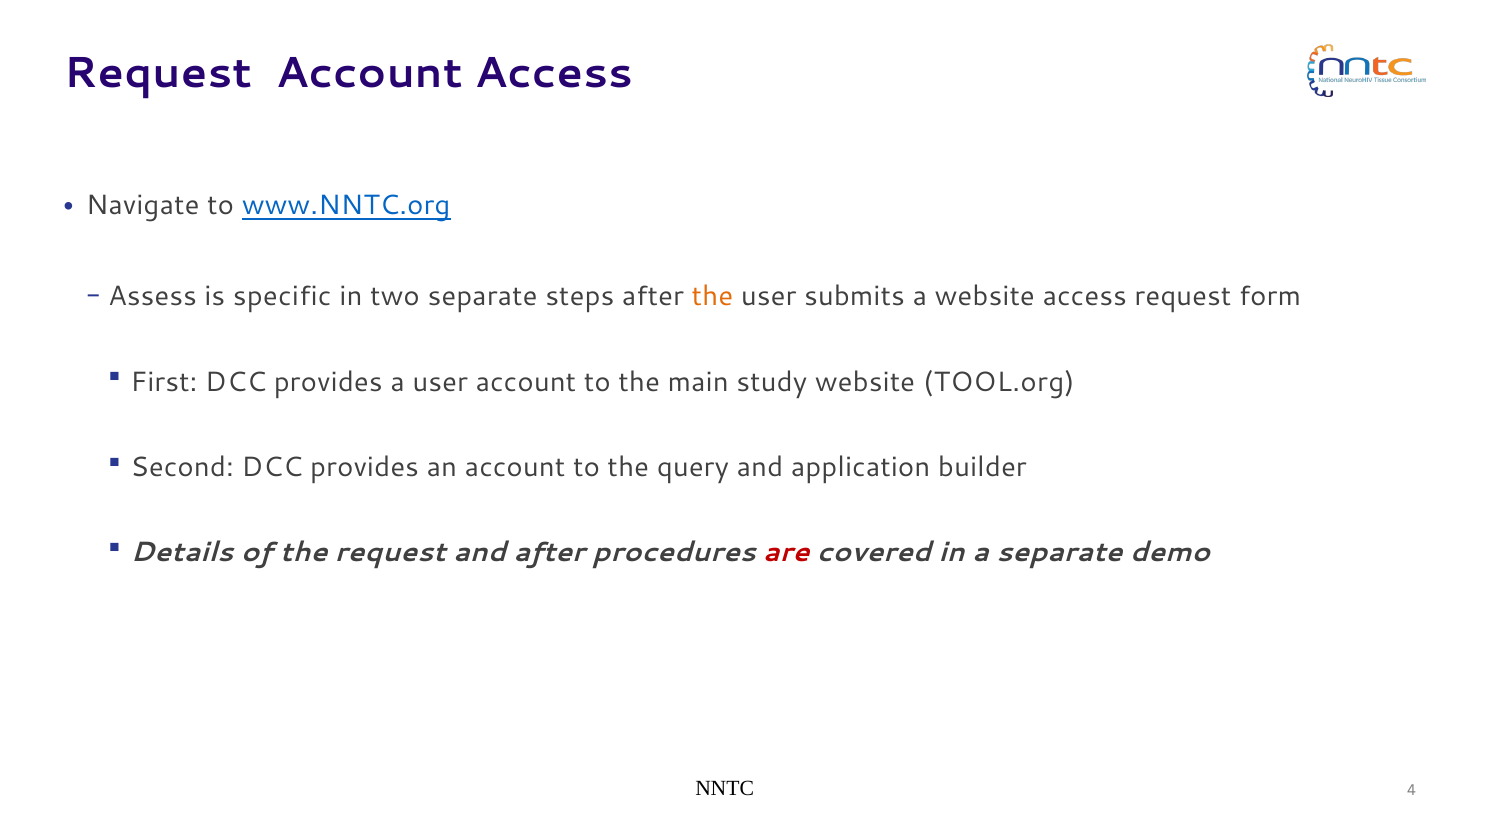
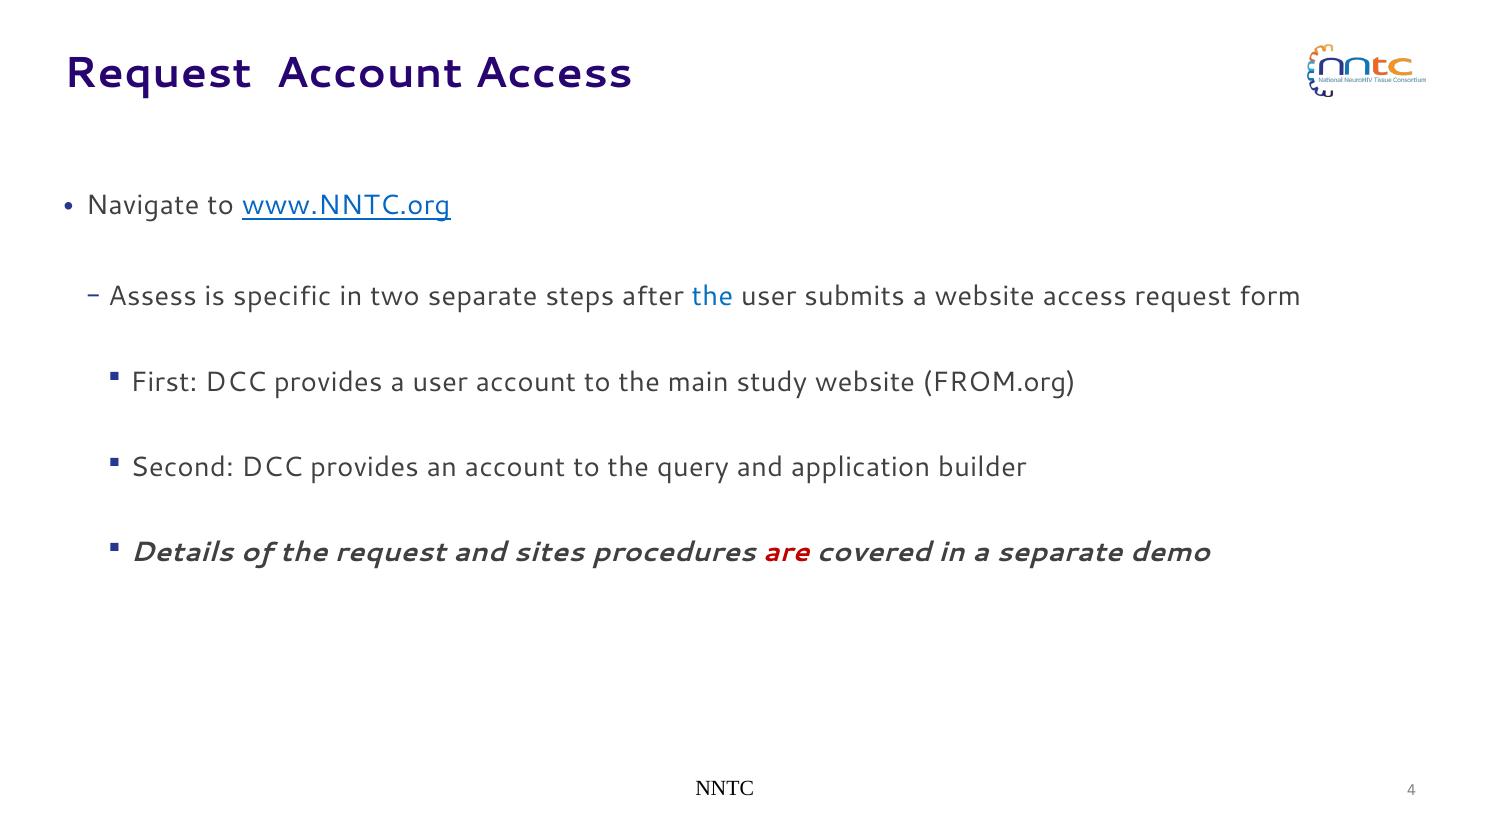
the colour: orange -> blue (712, 297)
TOOL.org: TOOL.org -> FROM.org (999, 382)
and after: after -> sites (549, 553)
